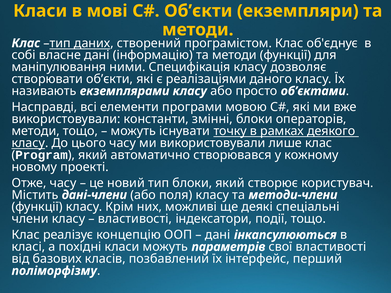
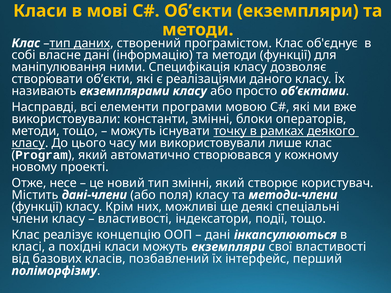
Отже часу: часу -> несе (63, 183)
тип блоки: блоки -> змінні (192, 183)
можуть параметрів: параметрів -> екземпляри (228, 247)
